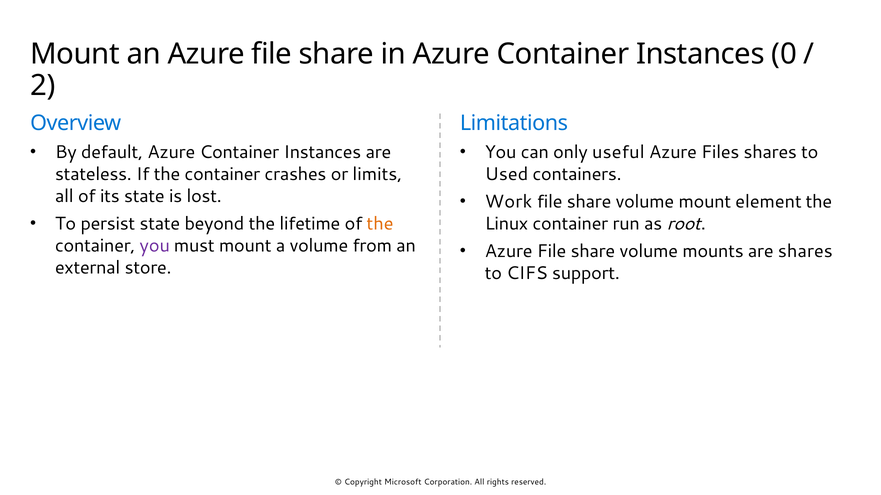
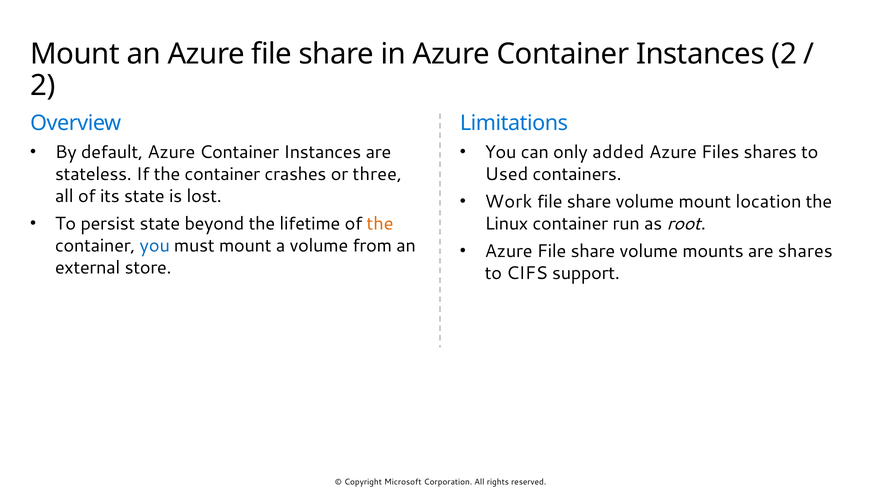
Instances 0: 0 -> 2 (784, 54)
useful: useful -> added (618, 152)
limits: limits -> three (377, 174)
element: element -> location (769, 202)
you colour: purple -> blue (155, 246)
